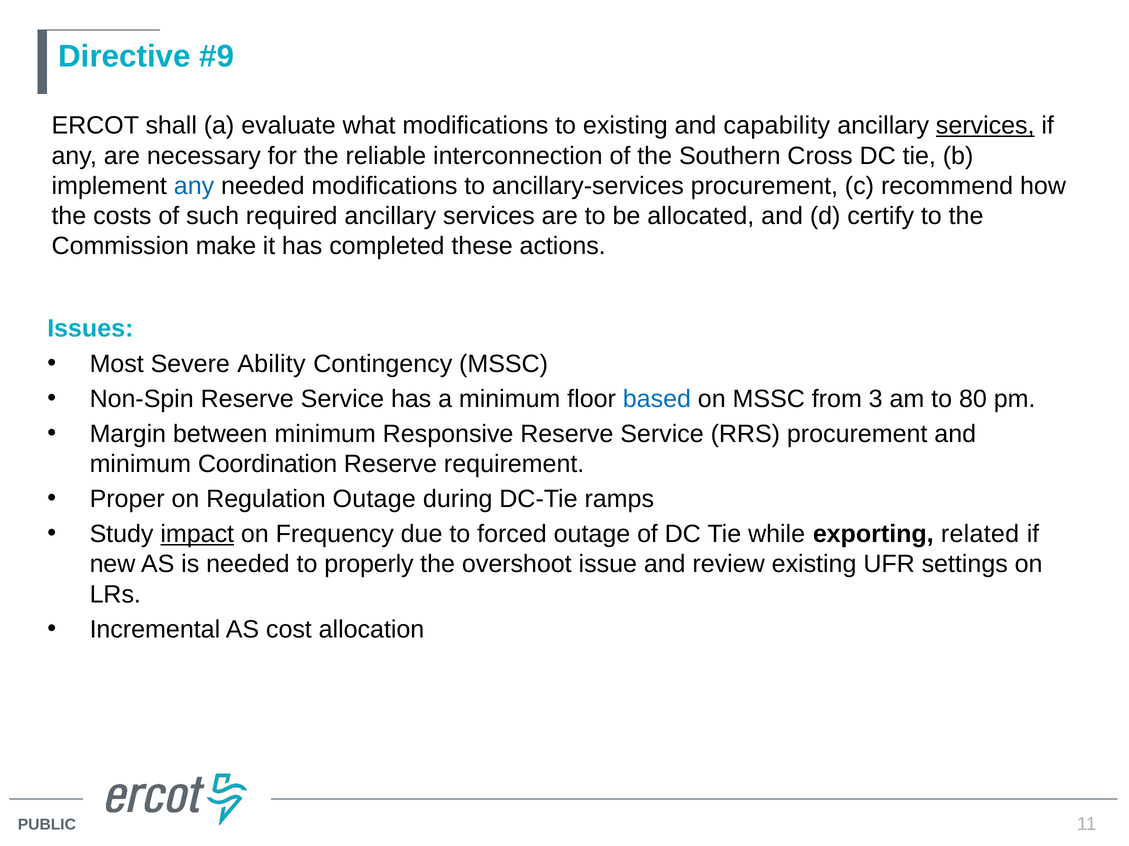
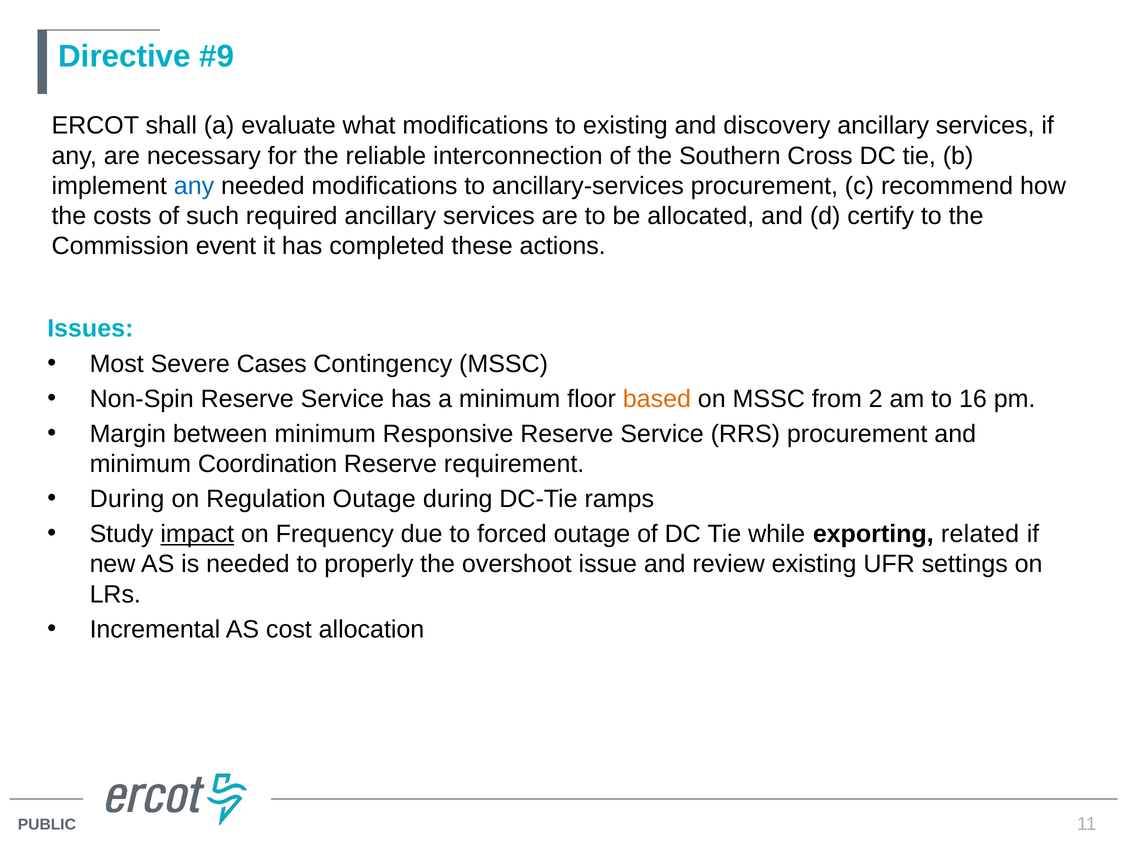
capability: capability -> discovery (777, 126)
services underline: present -> none (985, 126)
make: make -> event (226, 246)
Ability: Ability -> Cases (272, 364)
based colour: blue -> orange (657, 399)
3: 3 -> 2 (876, 399)
80: 80 -> 16 (973, 399)
Proper: Proper -> During (127, 500)
